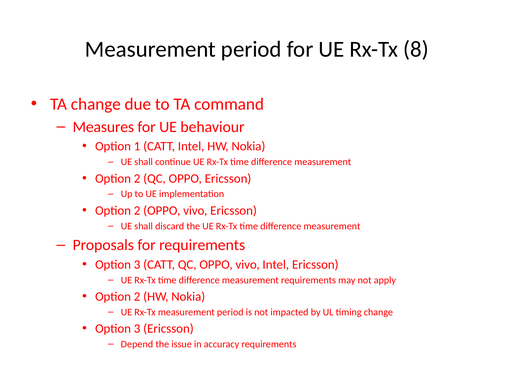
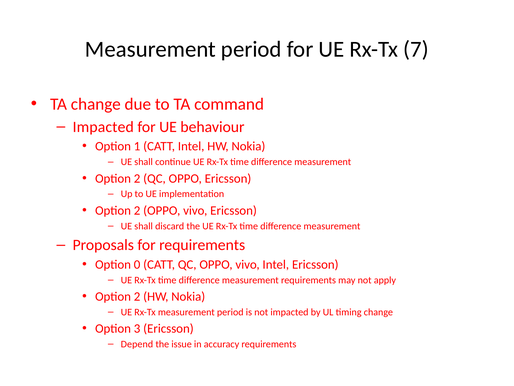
8: 8 -> 7 (416, 49)
Measures: Measures -> Impacted (103, 127)
3: 3 -> 0 (137, 264)
